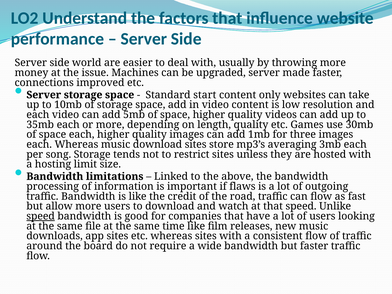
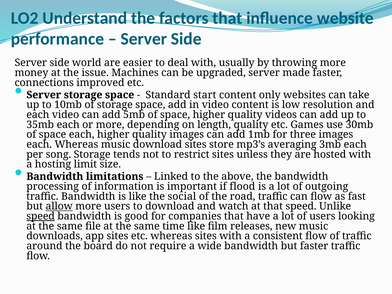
flaws: flaws -> flood (242, 186)
credit: credit -> social (182, 196)
allow underline: none -> present (59, 206)
